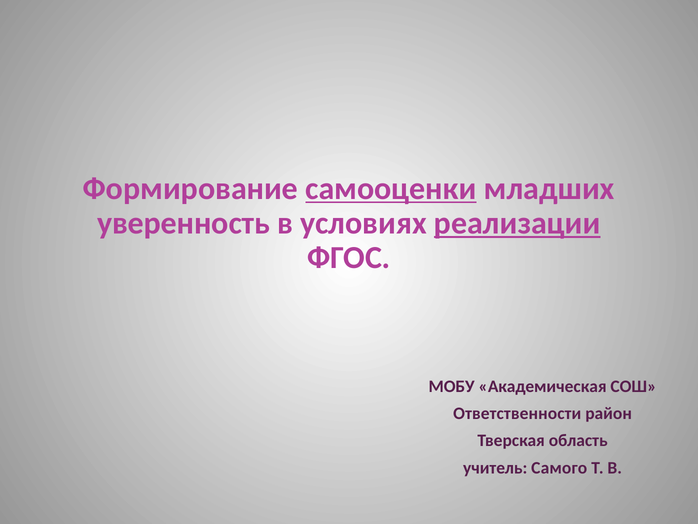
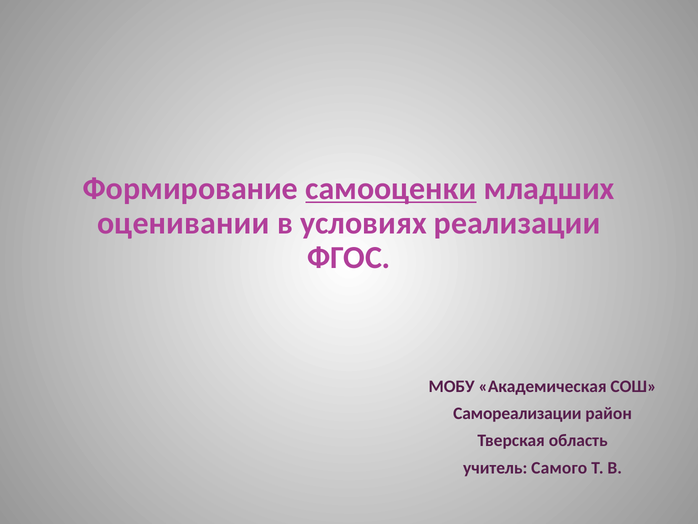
уверенность: уверенность -> оценивании (183, 223)
реализации underline: present -> none (517, 223)
Ответственности: Ответственности -> Самореализации (517, 413)
